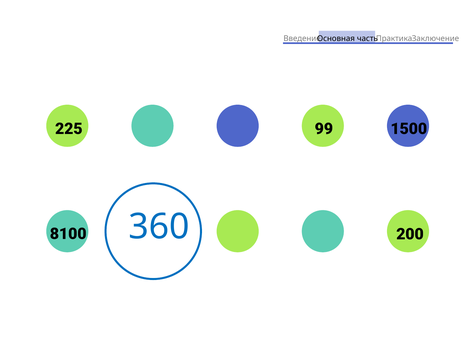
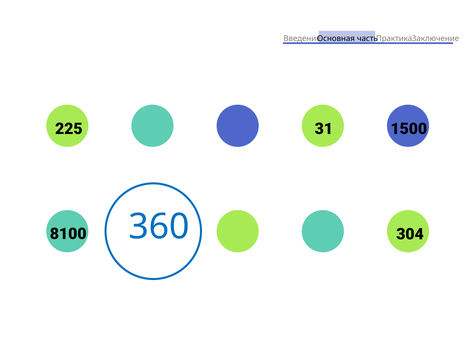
99: 99 -> 31 (324, 129)
200: 200 -> 304 (410, 234)
